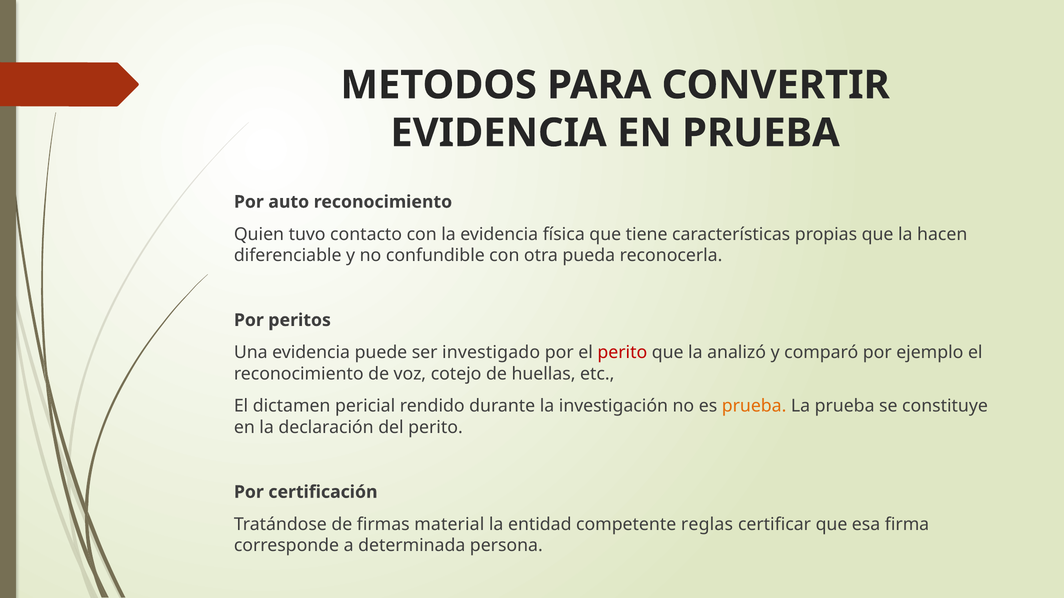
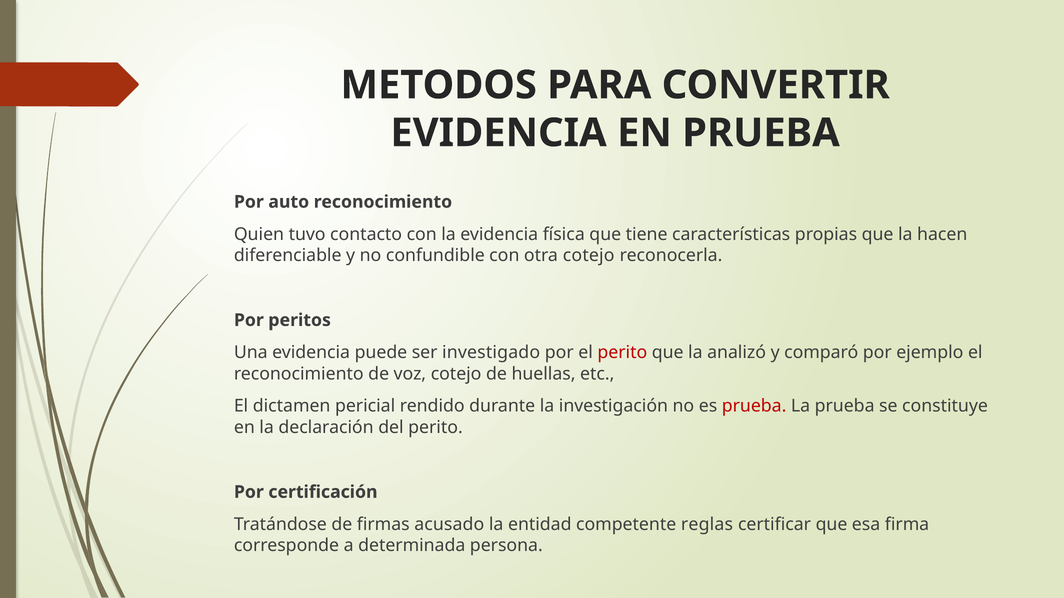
otra pueda: pueda -> cotejo (589, 256)
prueba colour: orange -> red (754, 406)
material: material -> acusado (449, 525)
